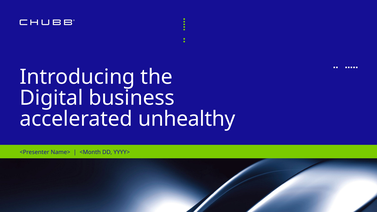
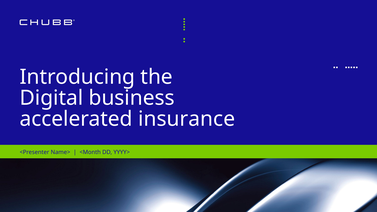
unhealthy: unhealthy -> insurance (187, 119)
